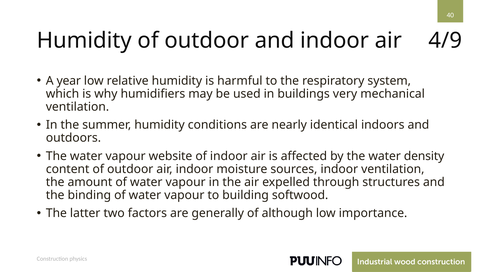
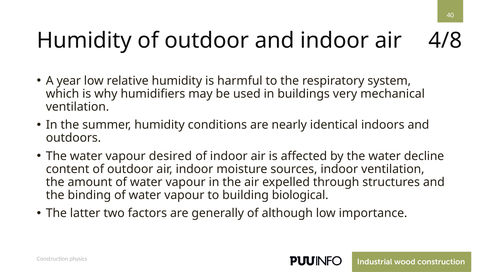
4/9: 4/9 -> 4/8 (445, 41)
website: website -> desired (170, 156)
density: density -> decline (424, 156)
softwood: softwood -> biological (300, 195)
